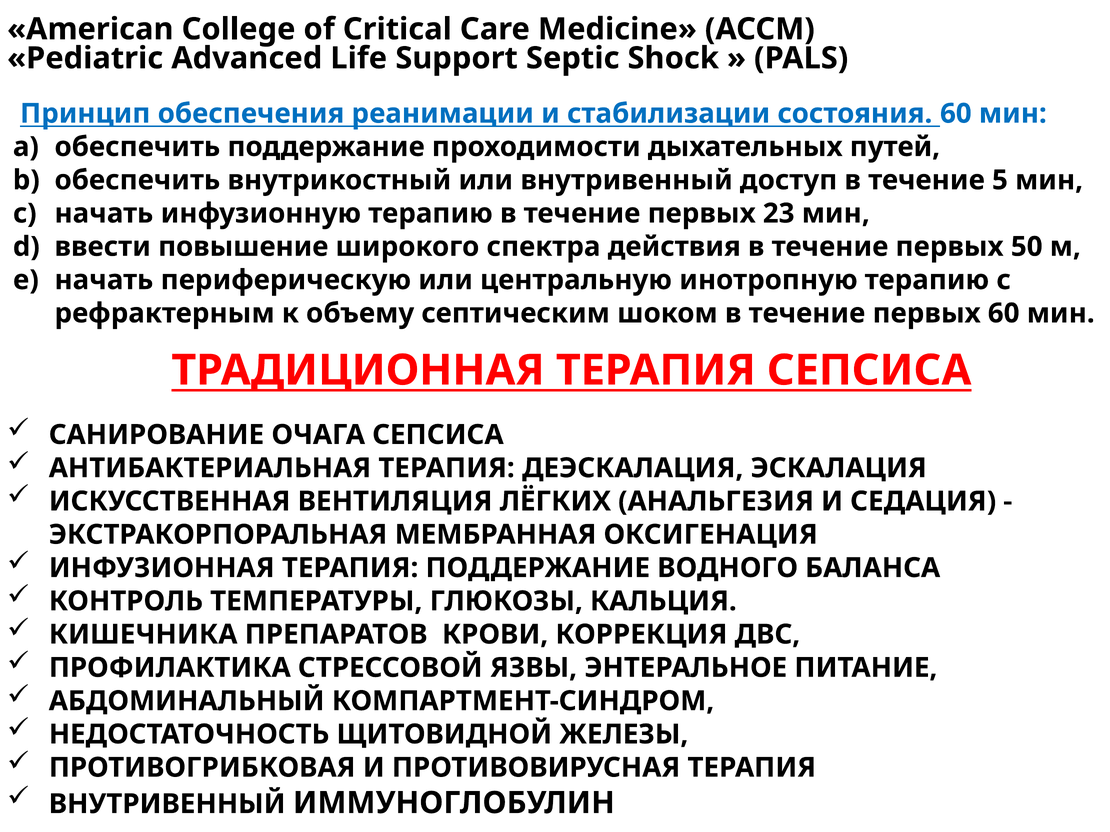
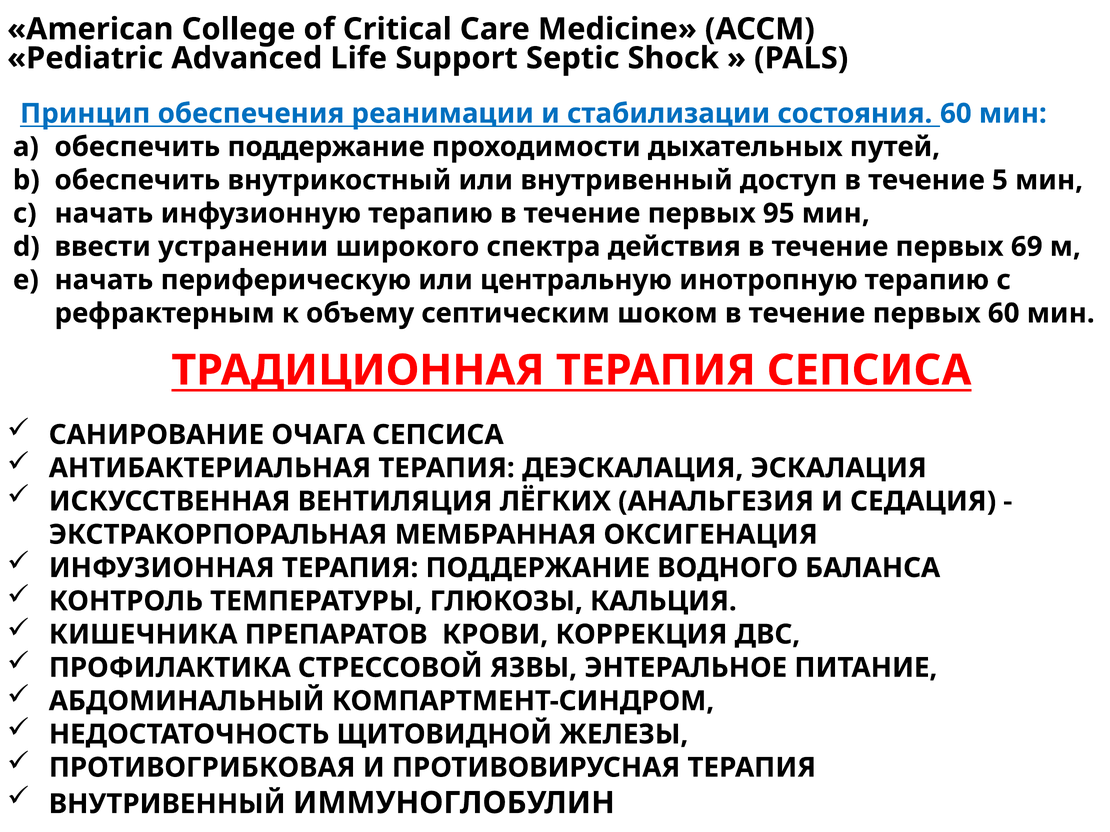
23: 23 -> 95 (779, 214)
повышение: повышение -> устранении (243, 247)
50: 50 -> 69 (1027, 247)
